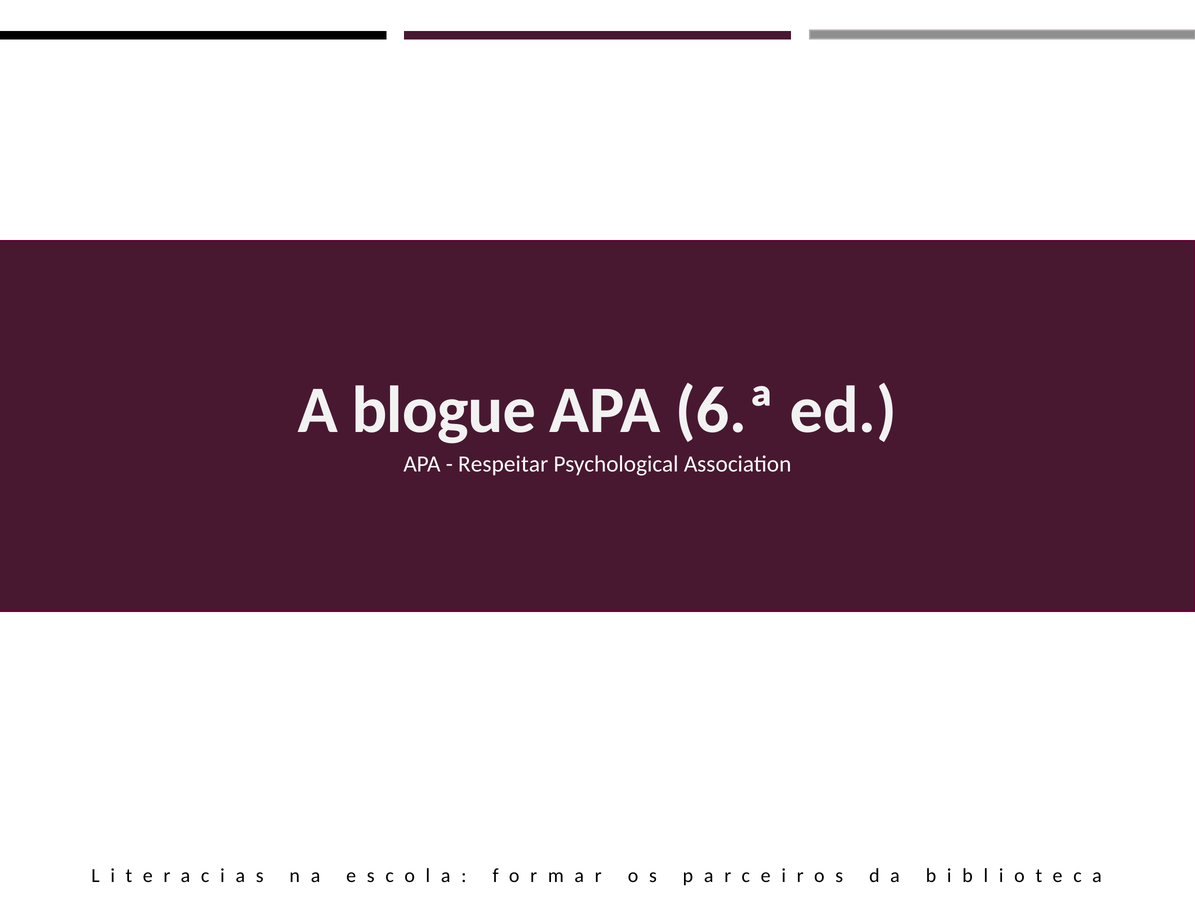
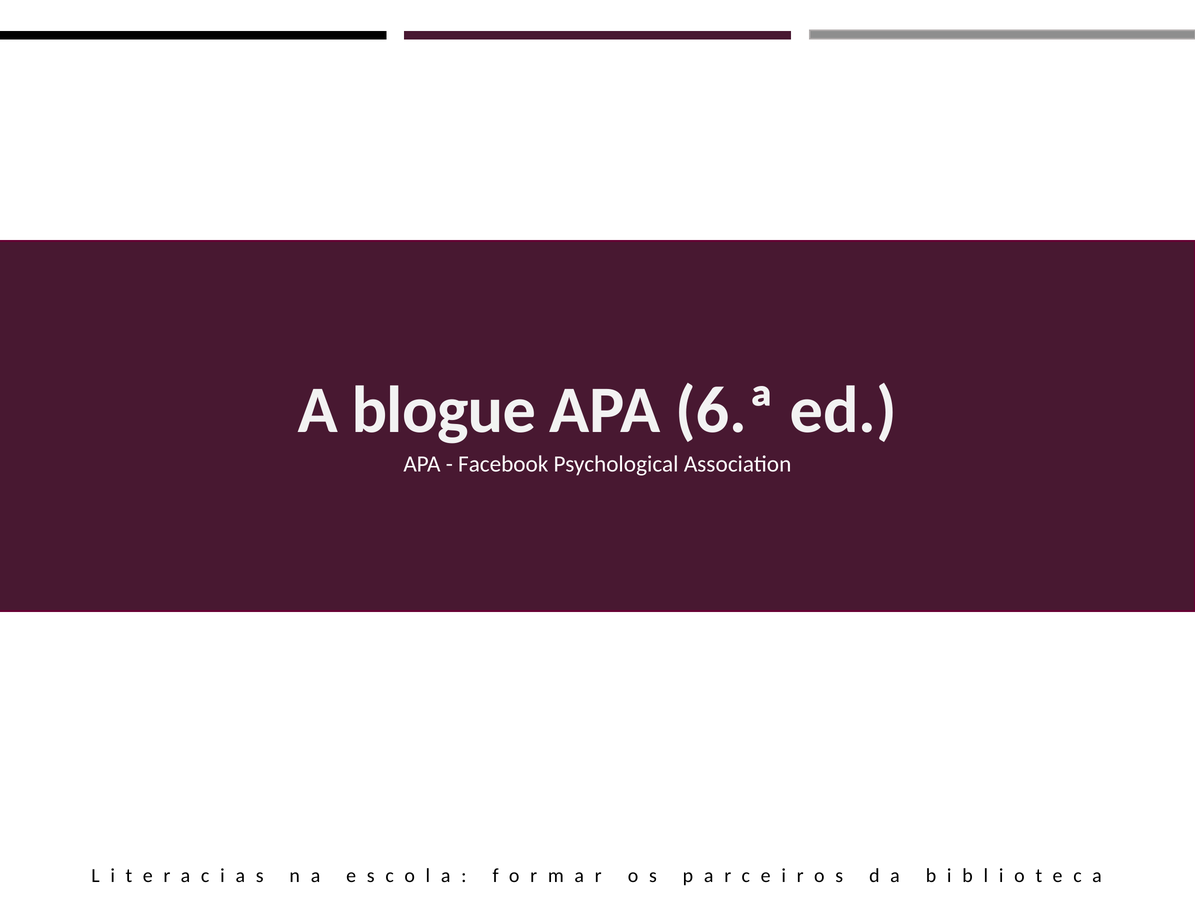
Respeitar: Respeitar -> Facebook (503, 464)
